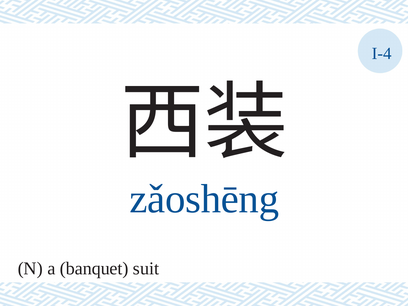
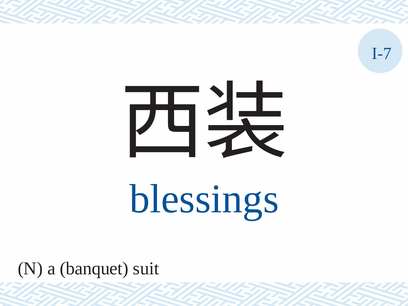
I-4: I-4 -> I-7 (382, 53)
zǎoshēng: zǎoshēng -> blessings (204, 199)
